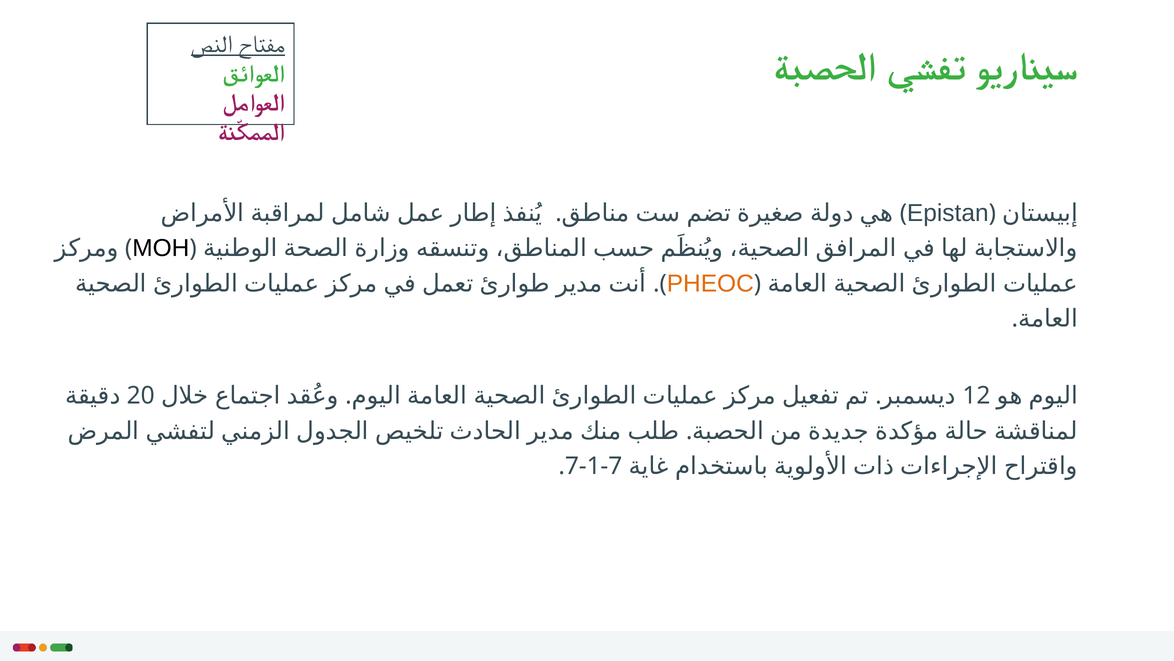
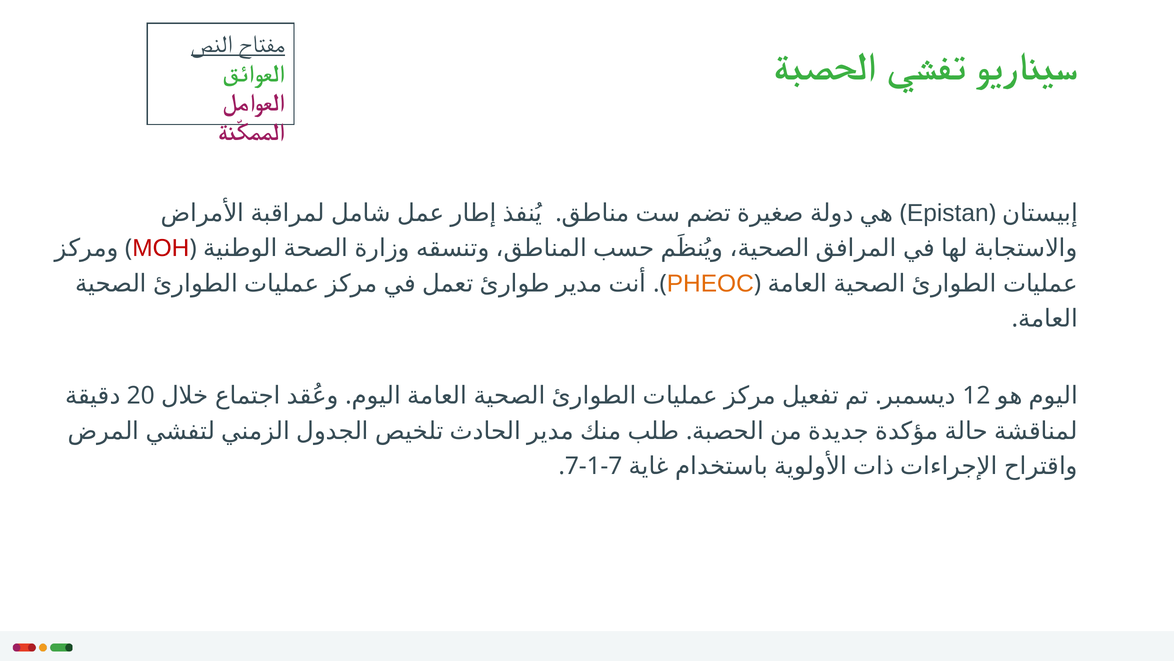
MOH colour: black -> red (161, 248)
